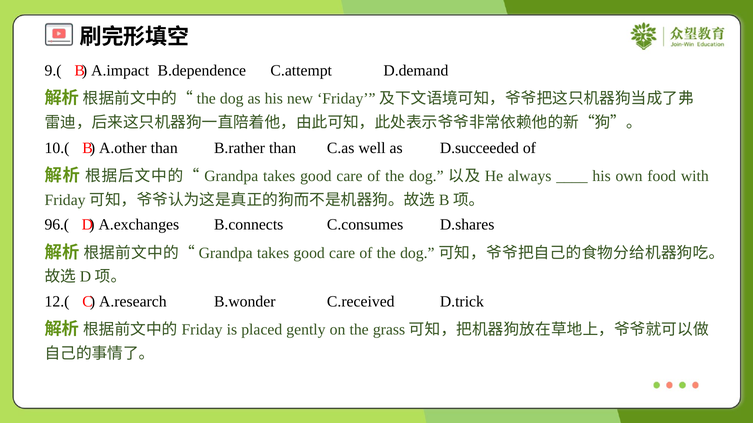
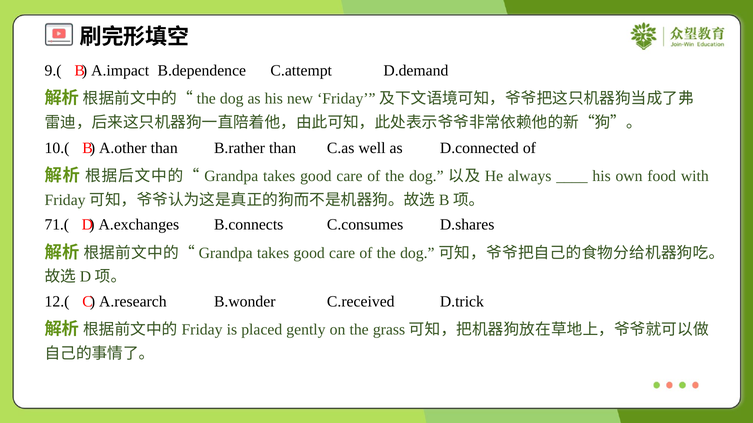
D.succeeded: D.succeeded -> D.connected (479, 148)
96.(: 96.( -> 71.( (57, 225)
